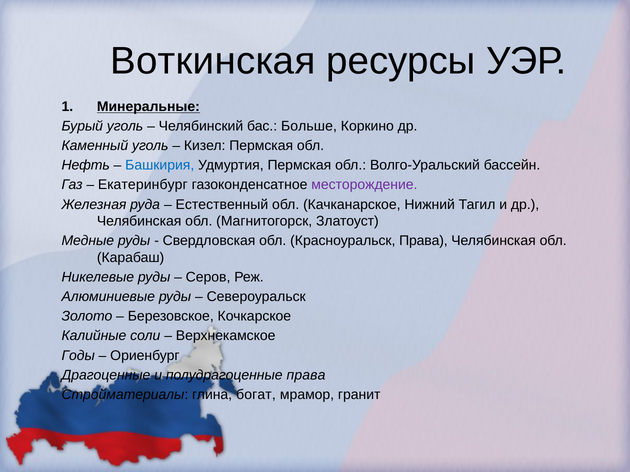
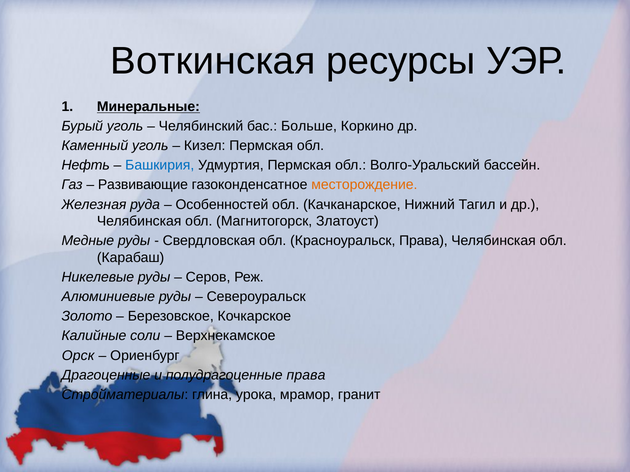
Екатеринбург: Екатеринбург -> Развивающие (143, 185)
месторождение colour: purple -> orange (364, 185)
Естественный: Естественный -> Особенностей (222, 205)
Годы: Годы -> Орск (78, 356)
богат: богат -> урока (256, 395)
